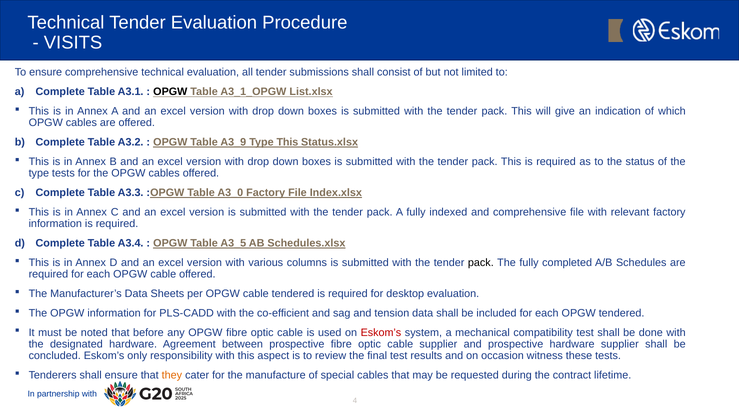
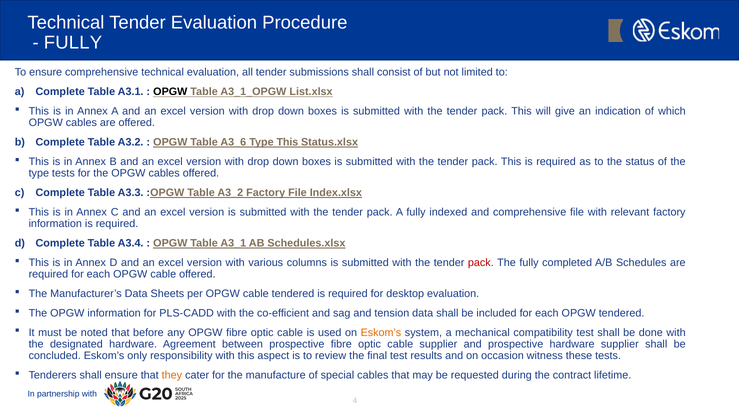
VISITS: VISITS -> FULLY (73, 43)
A3_9: A3_9 -> A3_6 (233, 142)
A3_0: A3_0 -> A3_2 (230, 193)
A3_5: A3_5 -> A3_1 (233, 243)
pack colour: black -> red (481, 262)
Eskom’s colour: red -> orange (381, 332)
